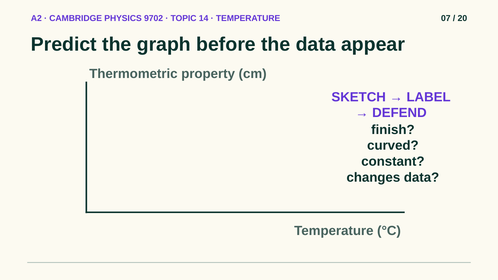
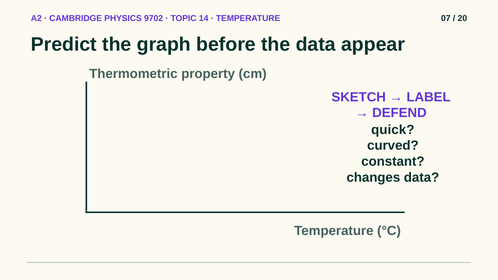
finish: finish -> quick (393, 130)
